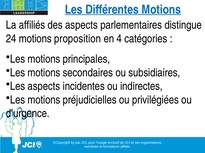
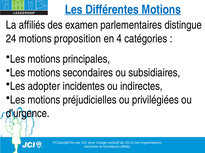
des aspects: aspects -> examen (82, 25)
Les aspects: aspects -> adopter (44, 87)
